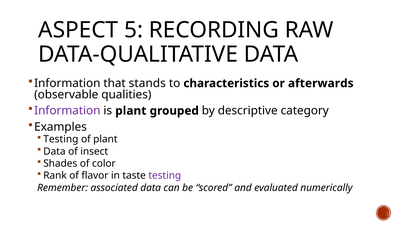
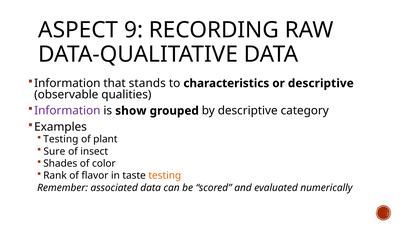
5: 5 -> 9 (134, 30)
or afterwards: afterwards -> descriptive (321, 83)
is plant: plant -> show (131, 111)
Data: Data -> Sure (54, 151)
testing colour: purple -> orange (165, 176)
